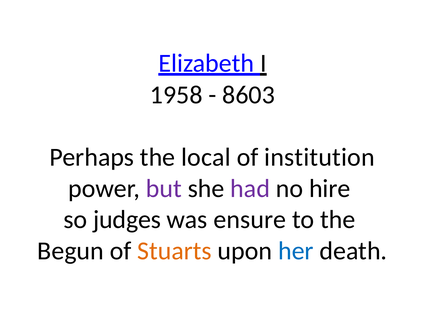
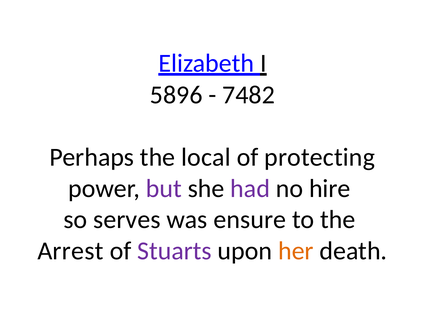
1958: 1958 -> 5896 (176, 95)
8603: 8603 -> 7482 (249, 95)
institution: institution -> protecting (320, 157)
judges: judges -> serves (127, 220)
Begun: Begun -> Arrest (70, 251)
Stuarts colour: orange -> purple (174, 251)
her colour: blue -> orange (296, 251)
